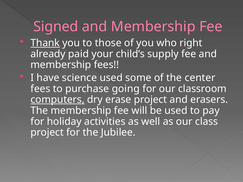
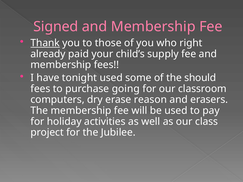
science: science -> tonight (79, 78)
center: center -> should (200, 78)
computers underline: present -> none (58, 100)
erase project: project -> reason (150, 100)
